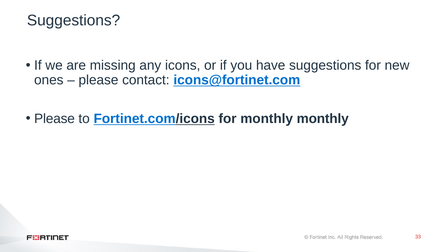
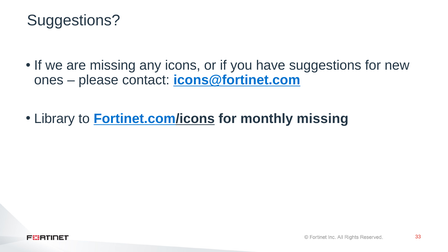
Please: Please -> Library (54, 119)
monthly monthly: monthly -> missing (323, 119)
